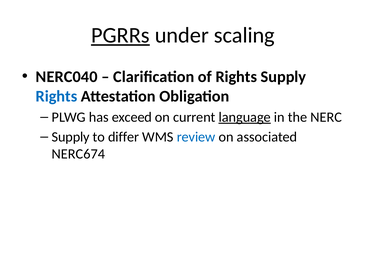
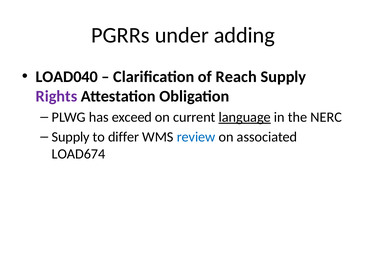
PGRRs underline: present -> none (120, 35)
scaling: scaling -> adding (244, 35)
NERC040: NERC040 -> LOAD040 (67, 77)
of Rights: Rights -> Reach (236, 77)
Rights colour: blue -> purple (56, 96)
NERC674: NERC674 -> LOAD674 (78, 154)
